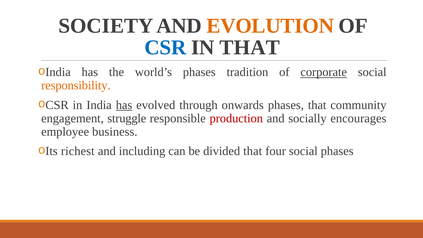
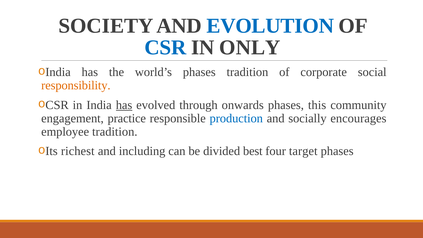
EVOLUTION colour: orange -> blue (270, 26)
IN THAT: THAT -> ONLY (250, 47)
corporate underline: present -> none (324, 72)
phases that: that -> this (317, 105)
struggle: struggle -> practice (127, 118)
production colour: red -> blue (236, 118)
employee business: business -> tradition (115, 132)
divided that: that -> best (253, 151)
four social: social -> target (303, 151)
